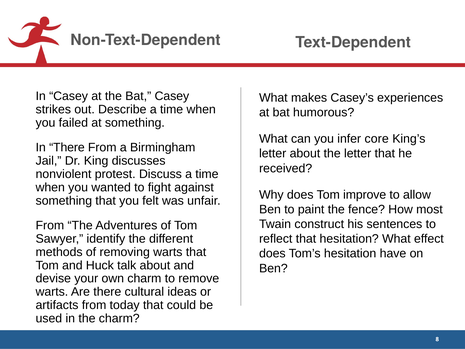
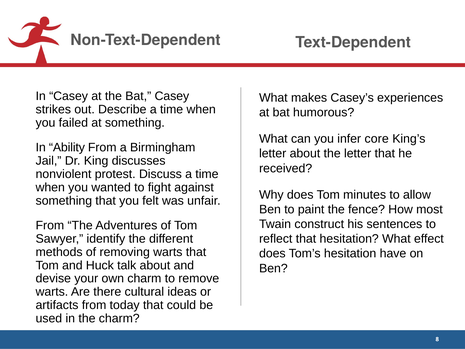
In There: There -> Ability (67, 147)
improve: improve -> minutes (365, 195)
